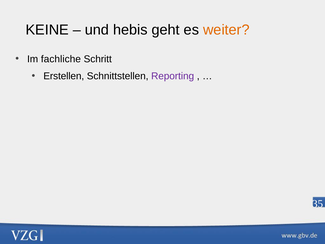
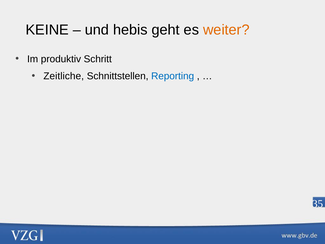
fachliche: fachliche -> produktiv (61, 59)
Erstellen: Erstellen -> Zeitliche (64, 76)
Reporting colour: purple -> blue (173, 76)
